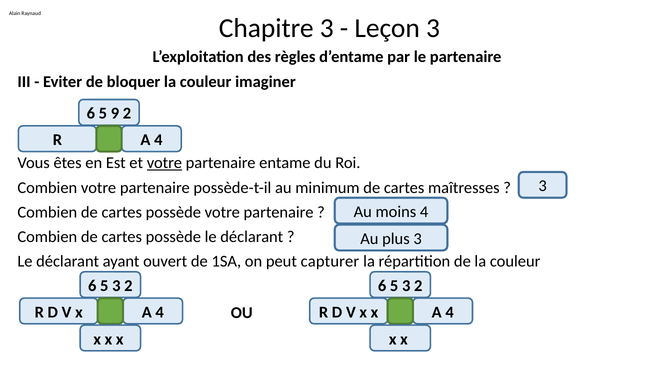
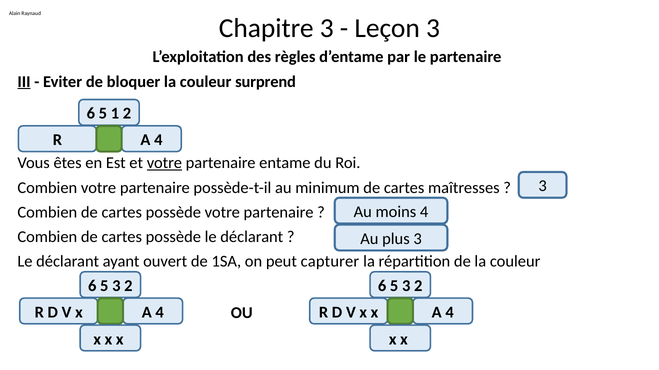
III underline: none -> present (24, 82)
imaginer: imaginer -> surprend (266, 82)
9: 9 -> 1 (115, 114)
